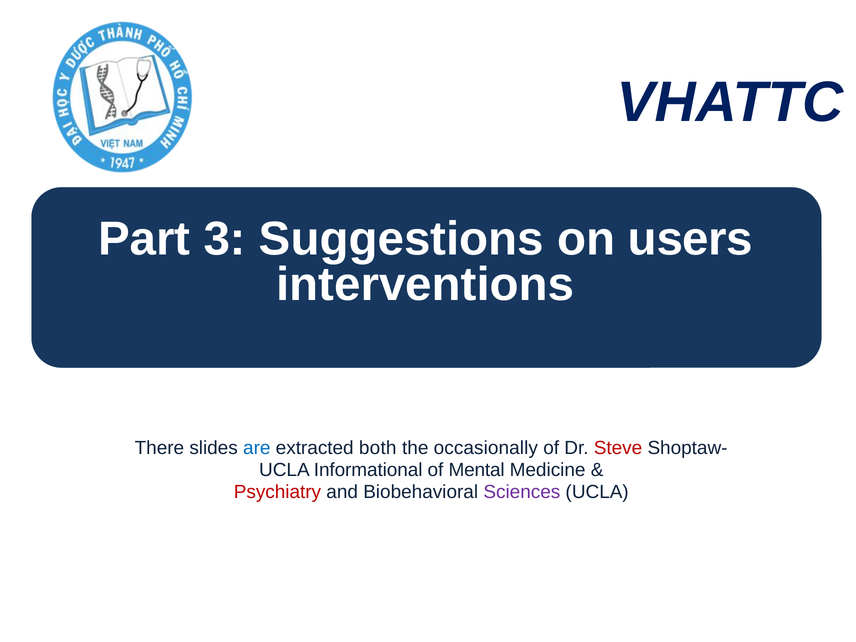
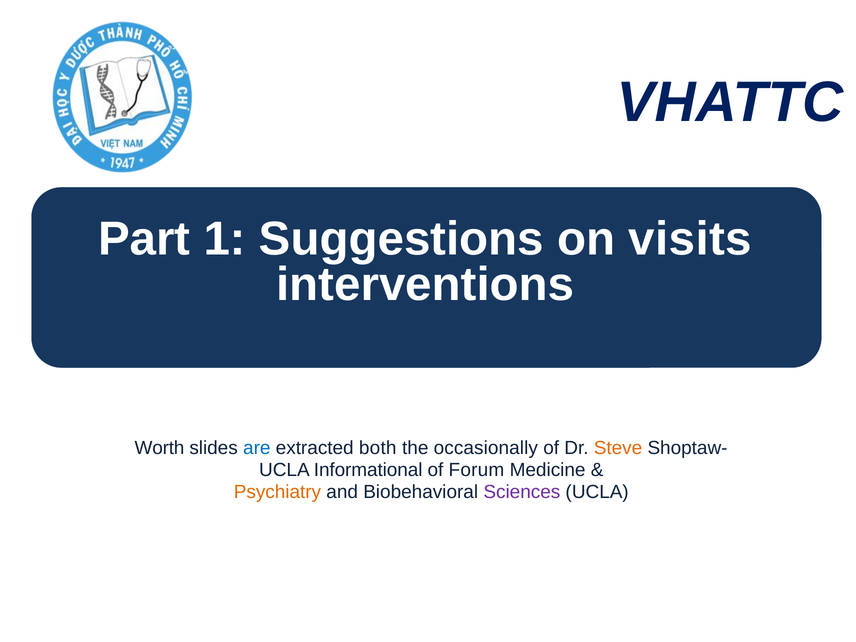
3: 3 -> 1 (225, 239)
users: users -> visits (690, 239)
There: There -> Worth (159, 448)
Steve colour: red -> orange (618, 448)
Mental: Mental -> Forum (476, 470)
Psychiatry colour: red -> orange (277, 492)
